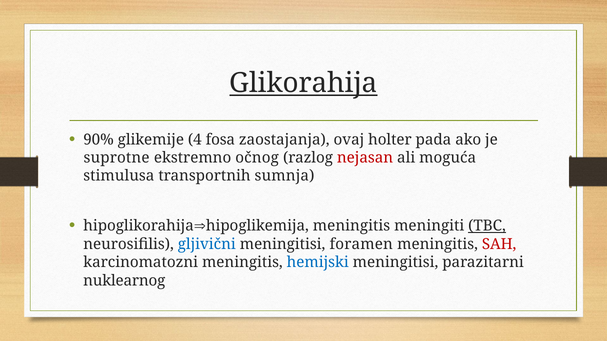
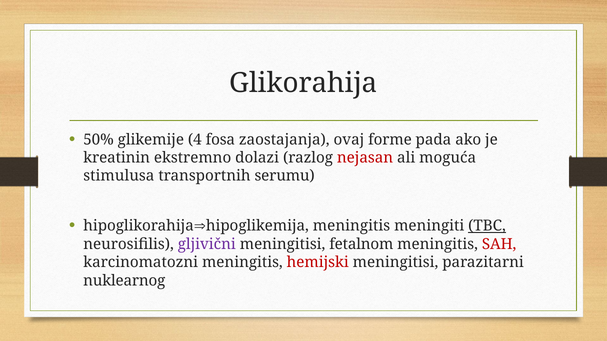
Glikorahija underline: present -> none (303, 83)
90%: 90% -> 50% (99, 140)
holter: holter -> forme (390, 140)
suprotne: suprotne -> kreatinin (117, 158)
očnog: očnog -> dolazi (257, 158)
sumnja: sumnja -> serumu (285, 176)
gljivični colour: blue -> purple (207, 244)
foramen: foramen -> fetalnom (361, 244)
hemijski colour: blue -> red (318, 263)
